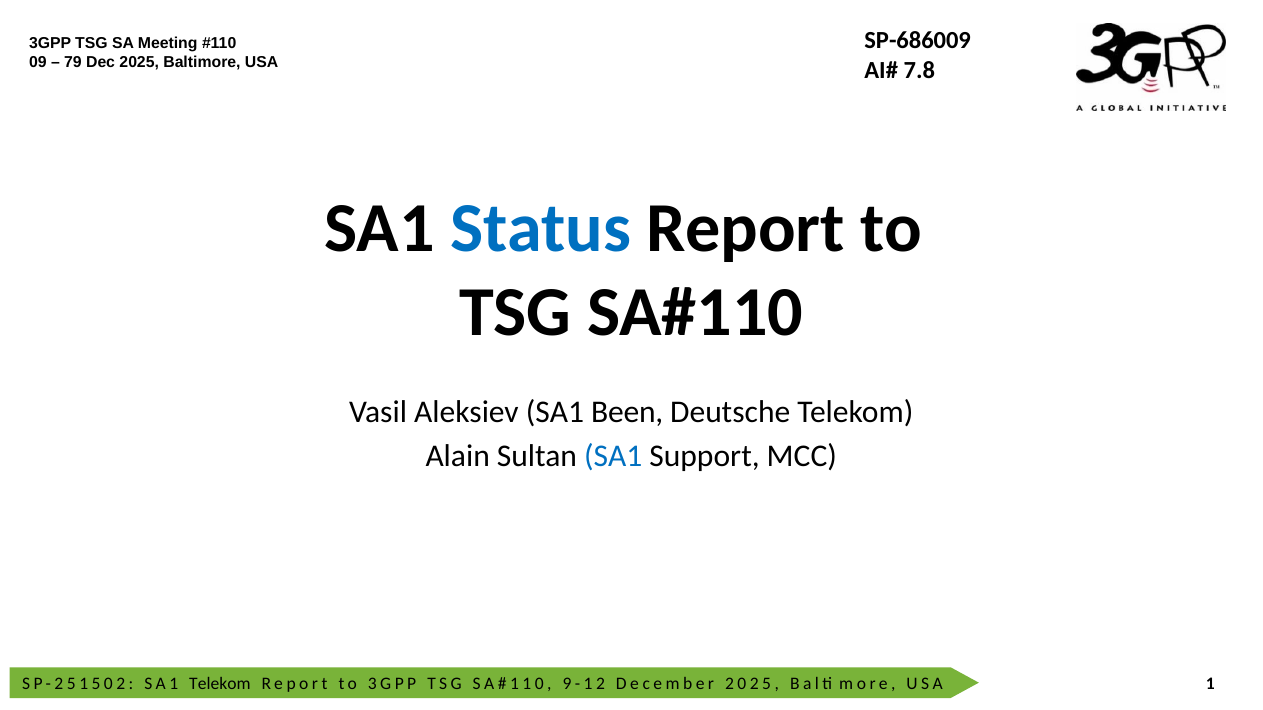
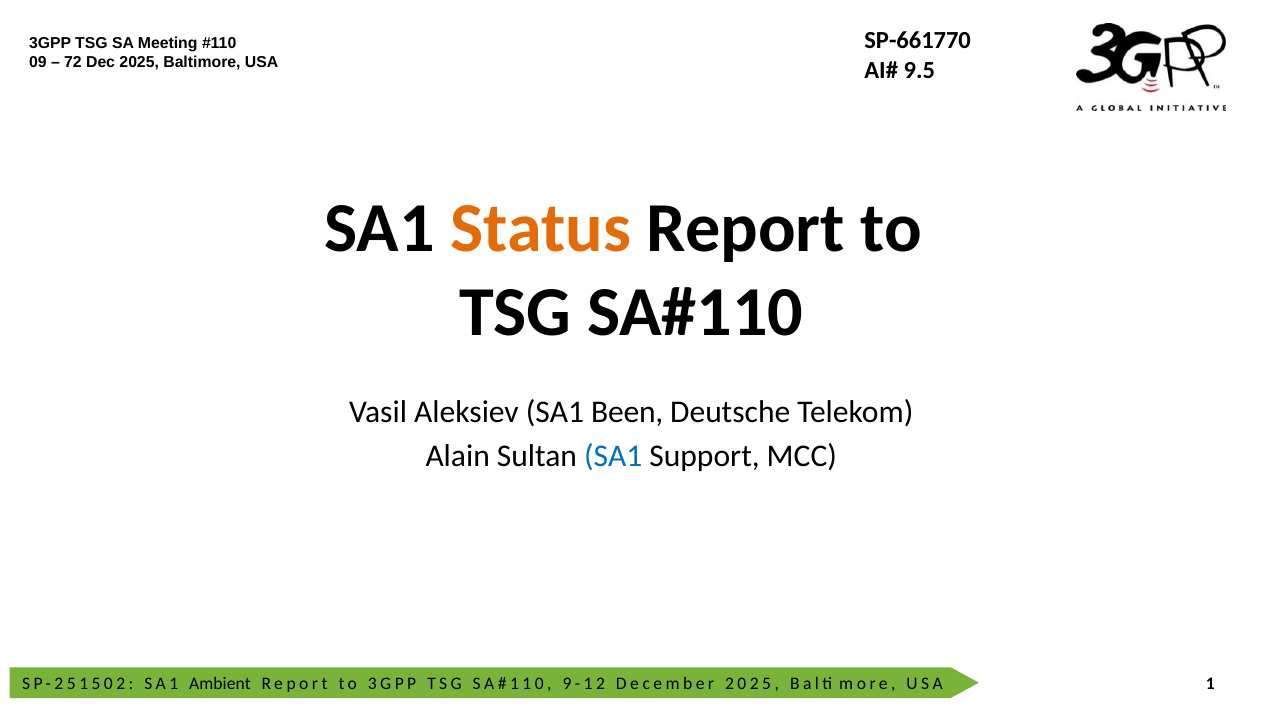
SP-686009: SP-686009 -> SP-661770 (918, 41)
79: 79 -> 72 (73, 62)
7.8: 7.8 -> 9.5 (919, 70)
Status colour: blue -> orange (541, 229)
SA1 Telekom: Telekom -> Ambient (220, 684)
